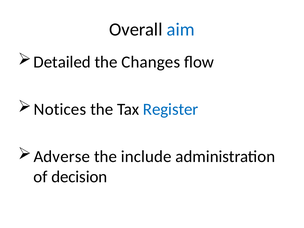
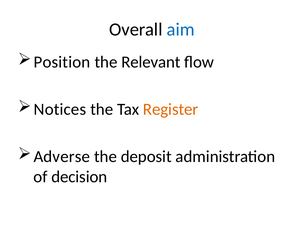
Detailed: Detailed -> Position (62, 62)
Changes: Changes -> Relevant (151, 62)
Register colour: blue -> orange (171, 109)
include: include -> deposit (146, 157)
